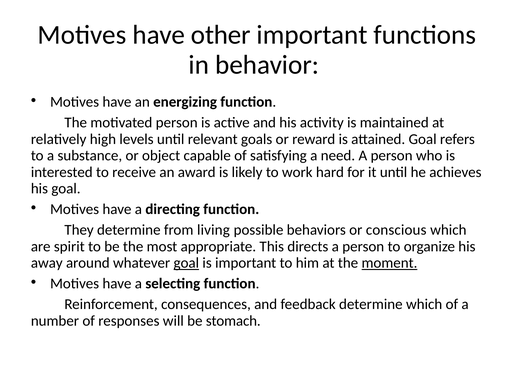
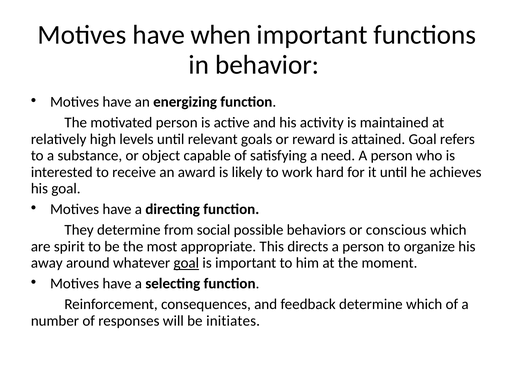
other: other -> when (221, 35)
living: living -> social (214, 230)
moment underline: present -> none (389, 263)
stomach: stomach -> initiates (233, 320)
